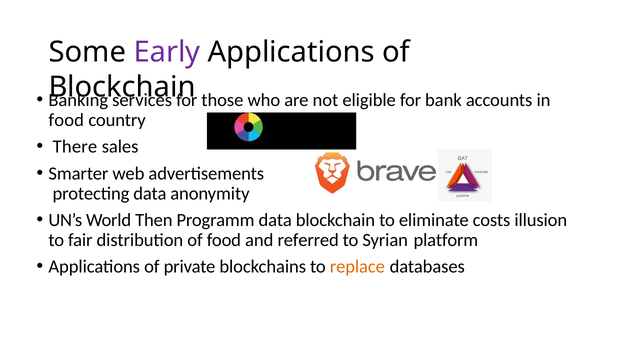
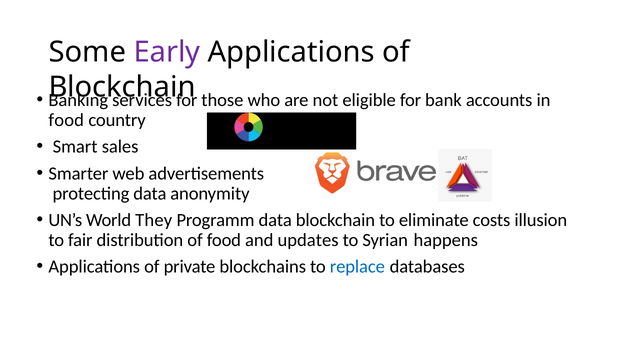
There: There -> Smart (75, 147)
Then: Then -> They (154, 220)
referred: referred -> updates (308, 240)
platform: platform -> happens (446, 240)
replace colour: orange -> blue (357, 267)
